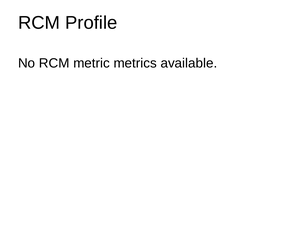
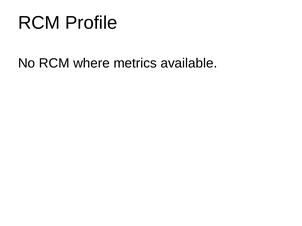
metric: metric -> where (92, 63)
